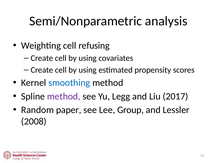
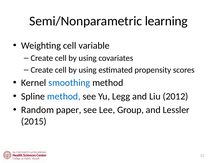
analysis: analysis -> learning (166, 21)
refusing: refusing -> variable (94, 46)
method colour: purple -> blue (64, 96)
2017: 2017 -> 2012 (175, 96)
2008: 2008 -> 2015 (34, 121)
